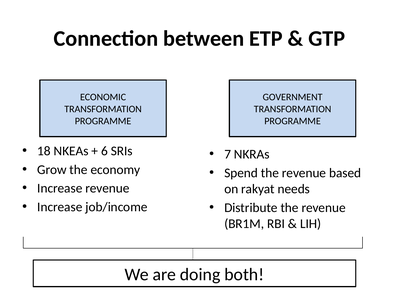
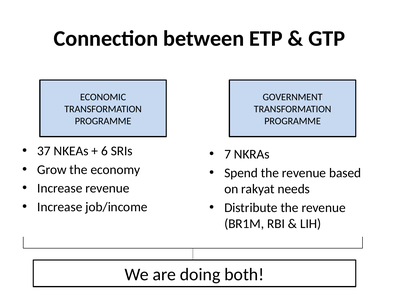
18: 18 -> 37 (44, 151)
